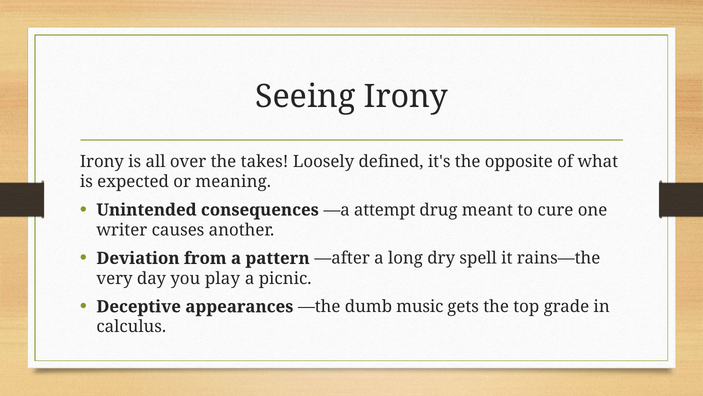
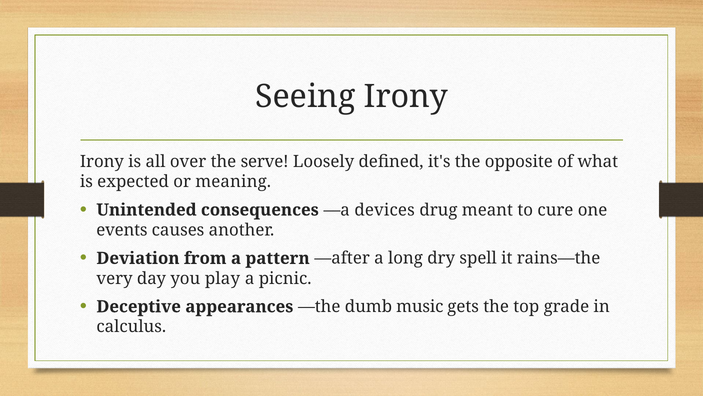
takes: takes -> serve (265, 161)
attempt: attempt -> devices (385, 210)
writer: writer -> events (122, 230)
